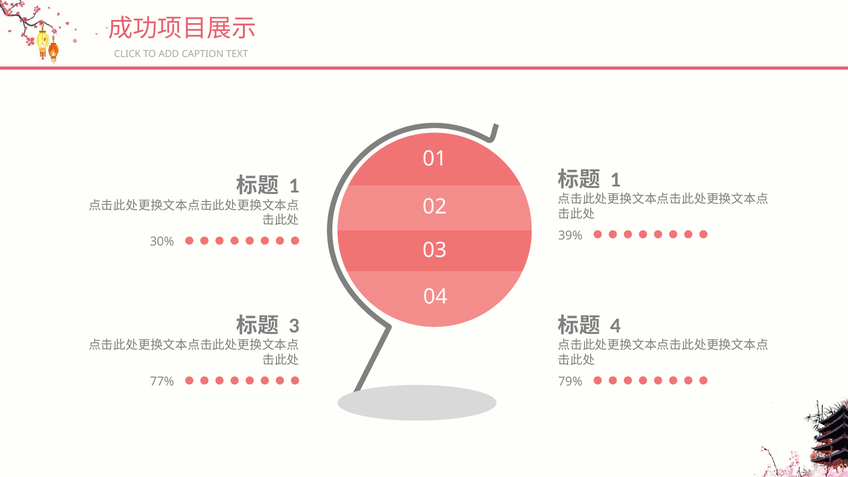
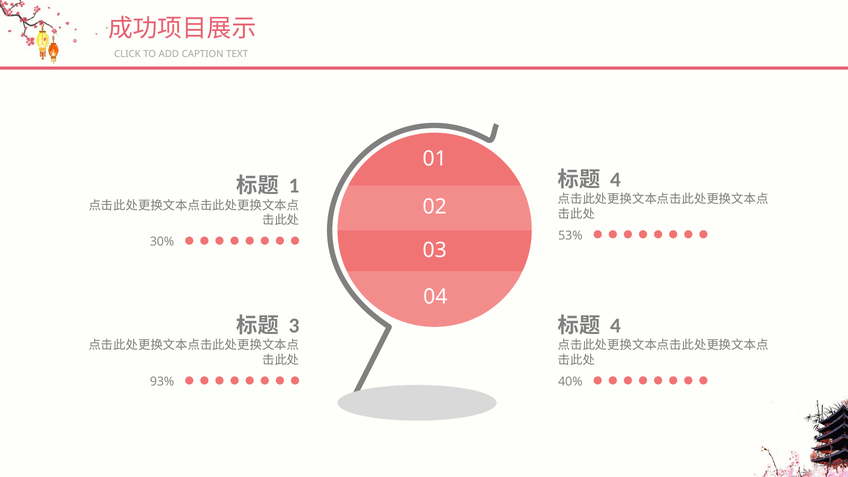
1: 1 -> 4 (615, 180)
39%: 39% -> 53% (570, 236)
79%: 79% -> 40% (570, 382)
77%: 77% -> 93% (162, 382)
